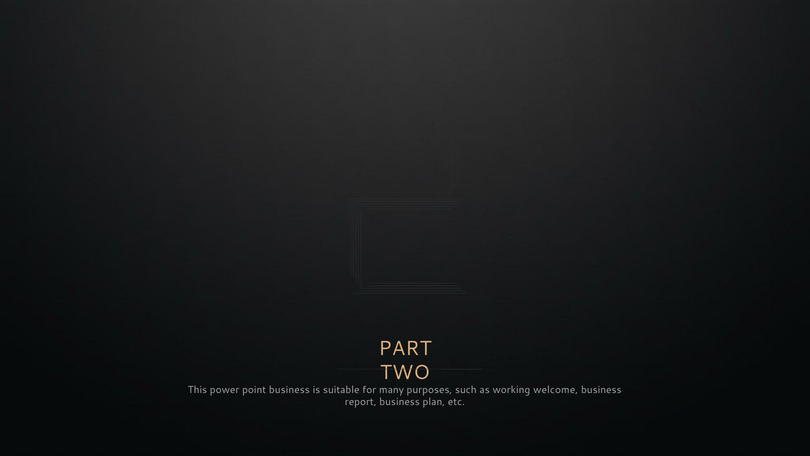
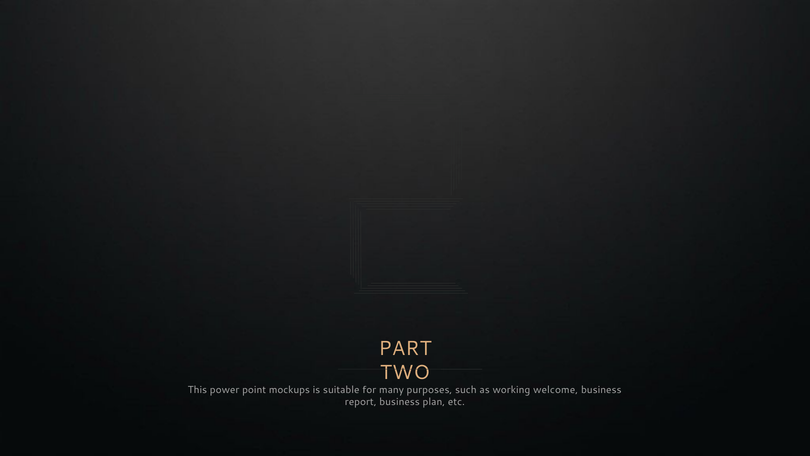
point business: business -> mockups (289, 389)
